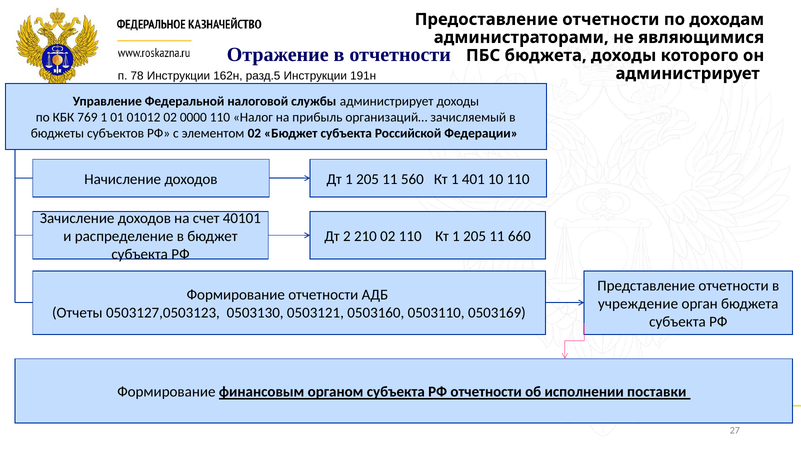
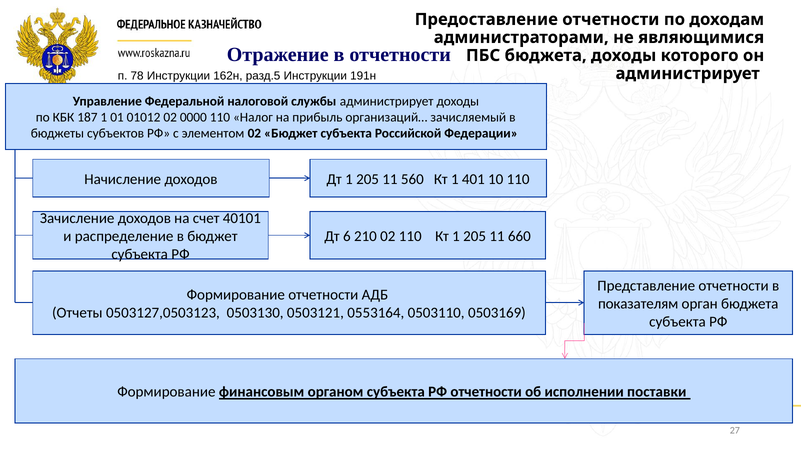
769: 769 -> 187 (87, 117)
2: 2 -> 6 (347, 236)
учреждение: учреждение -> показателям (638, 303)
0503160: 0503160 -> 0553164 (376, 312)
